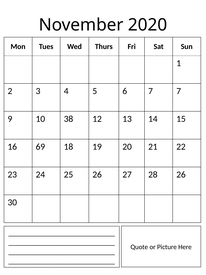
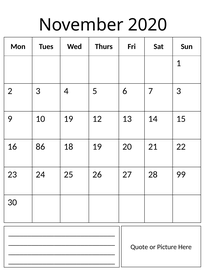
7 7: 7 -> 3 (179, 91)
10 38: 38 -> 19 (68, 119)
69: 69 -> 86 (40, 147)
28 26: 26 -> 99 (181, 174)
